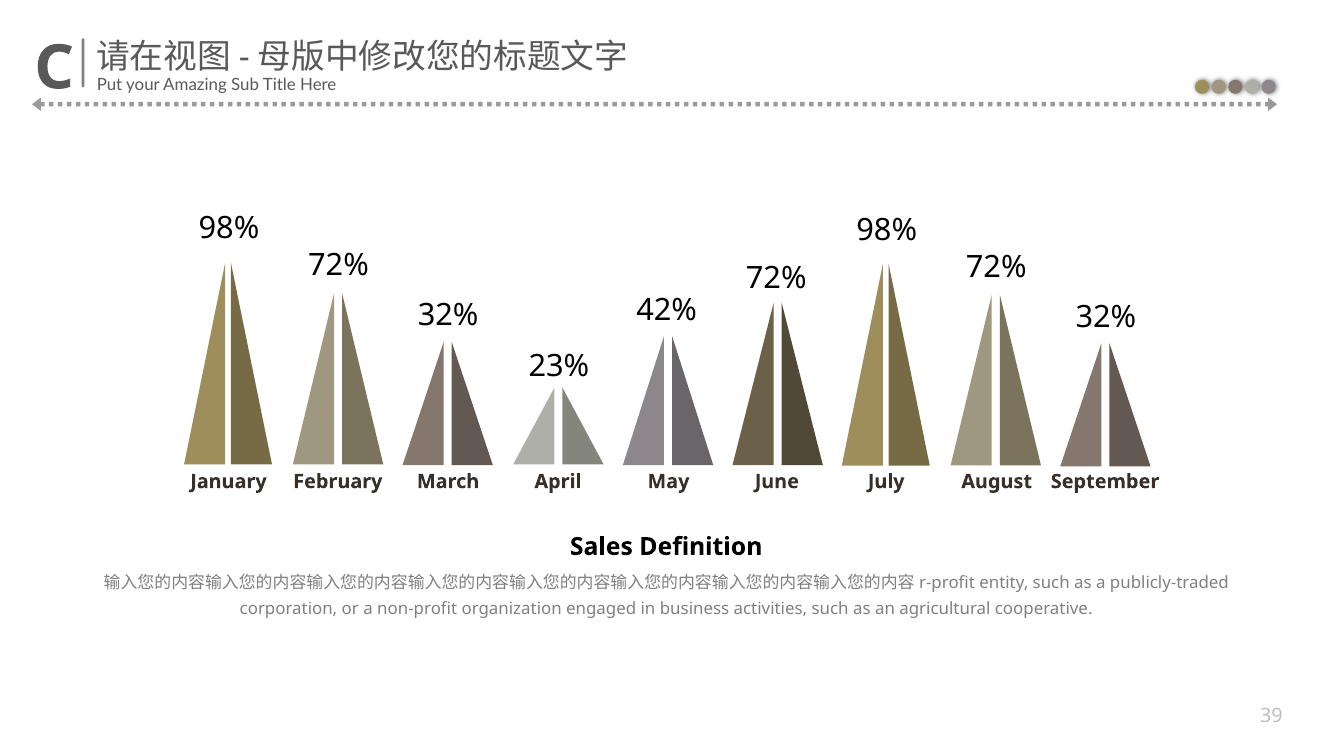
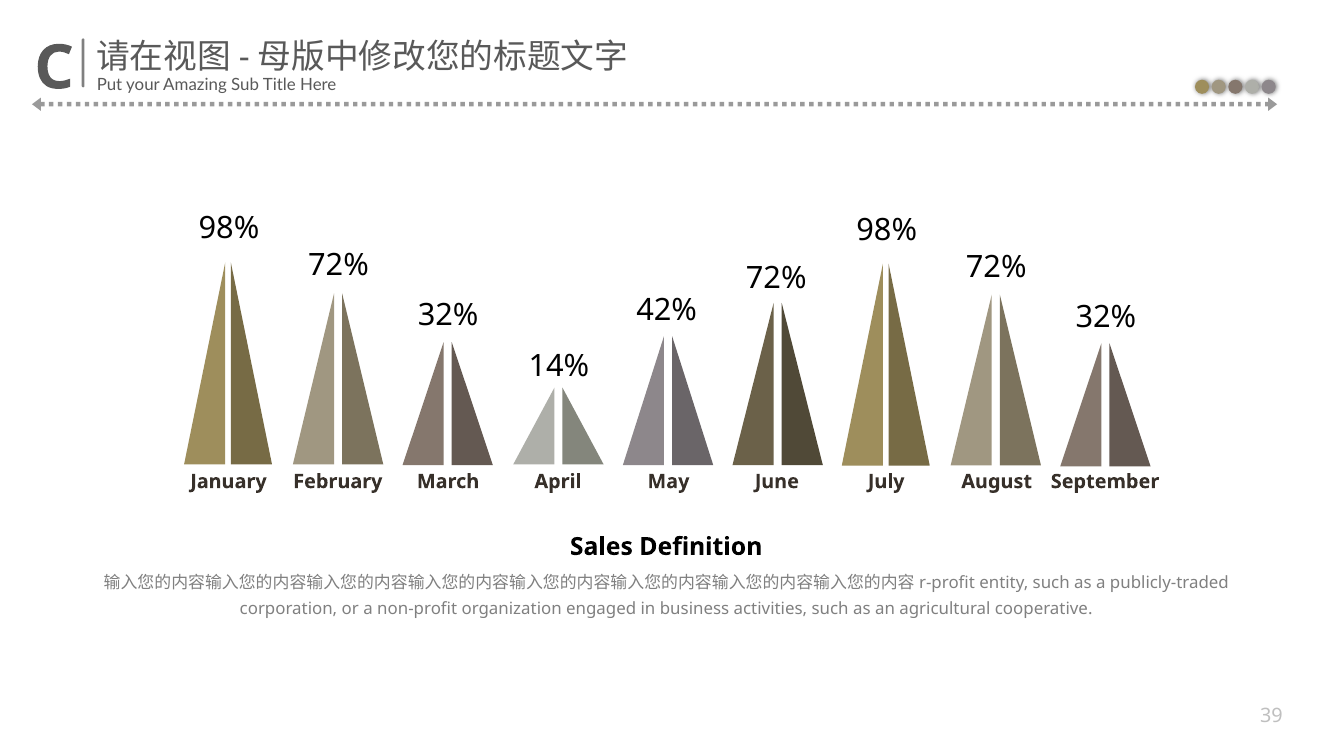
23%: 23% -> 14% (559, 366)
